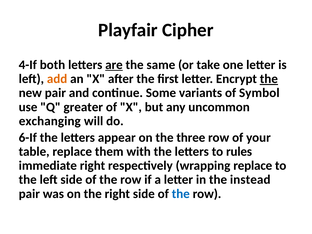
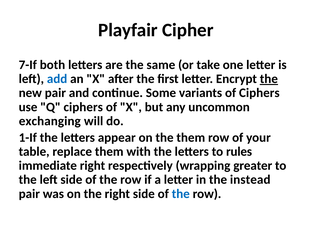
4-If: 4-If -> 7-If (28, 65)
are underline: present -> none (114, 65)
add colour: orange -> blue (57, 79)
of Symbol: Symbol -> Ciphers (259, 93)
Q greater: greater -> ciphers (83, 107)
6-If: 6-If -> 1-If (28, 138)
the three: three -> them (191, 138)
wrapping replace: replace -> greater (253, 166)
